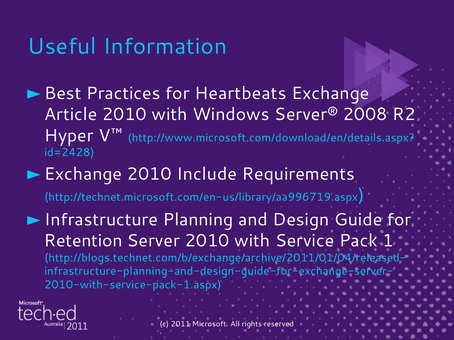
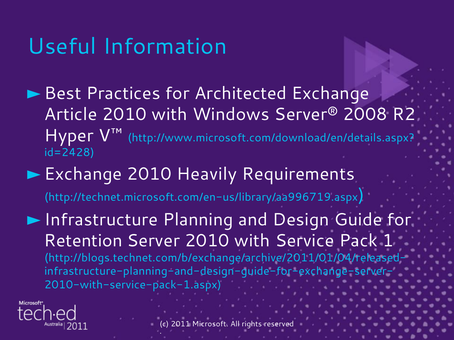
Heartbeats: Heartbeats -> Architected (241, 94)
Include: Include -> Heavily (207, 174)
